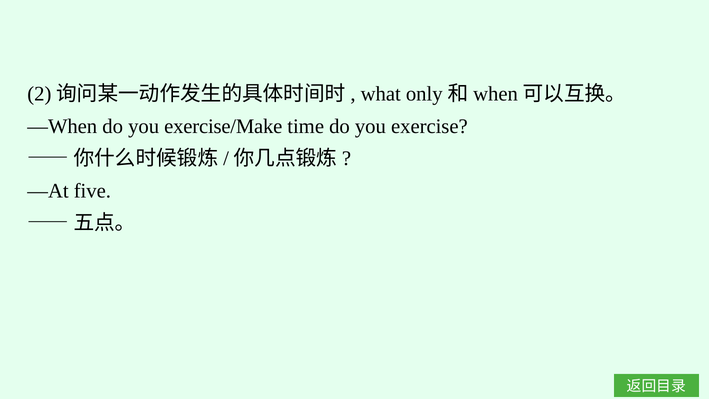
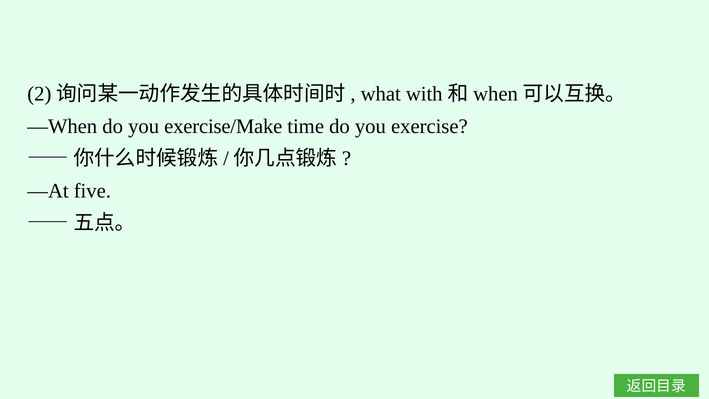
only: only -> with (424, 94)
